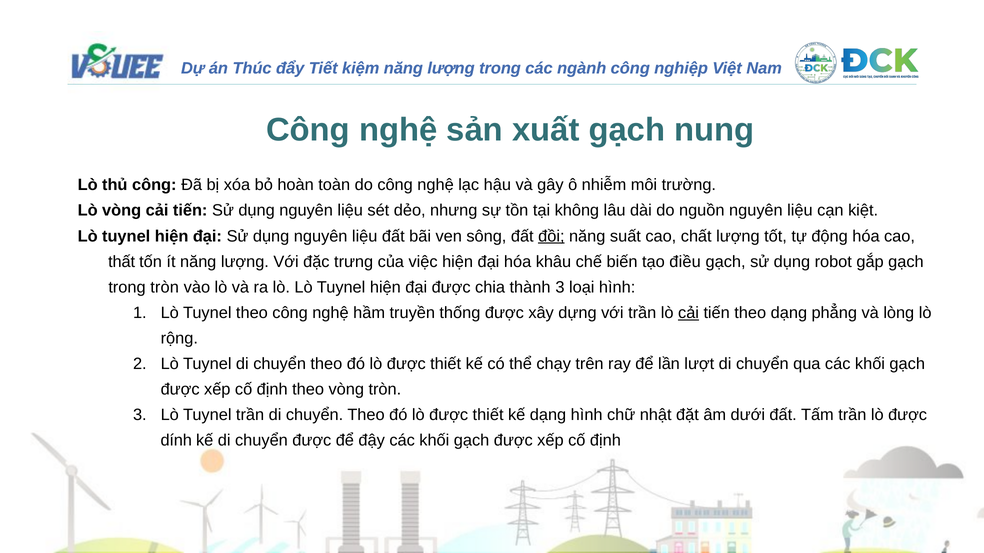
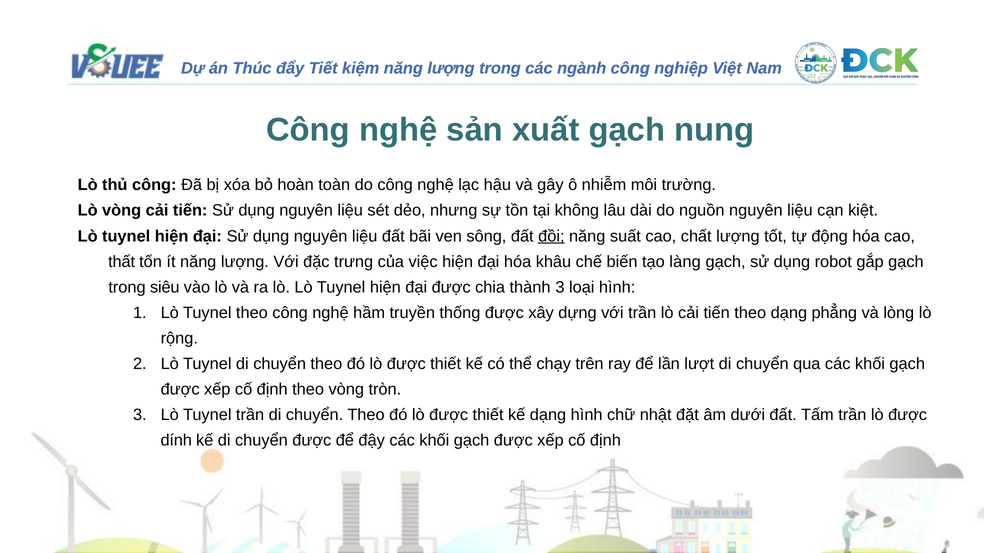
điều: điều -> làng (685, 262)
trong tròn: tròn -> siêu (165, 287)
cải underline: present -> none (689, 313)
